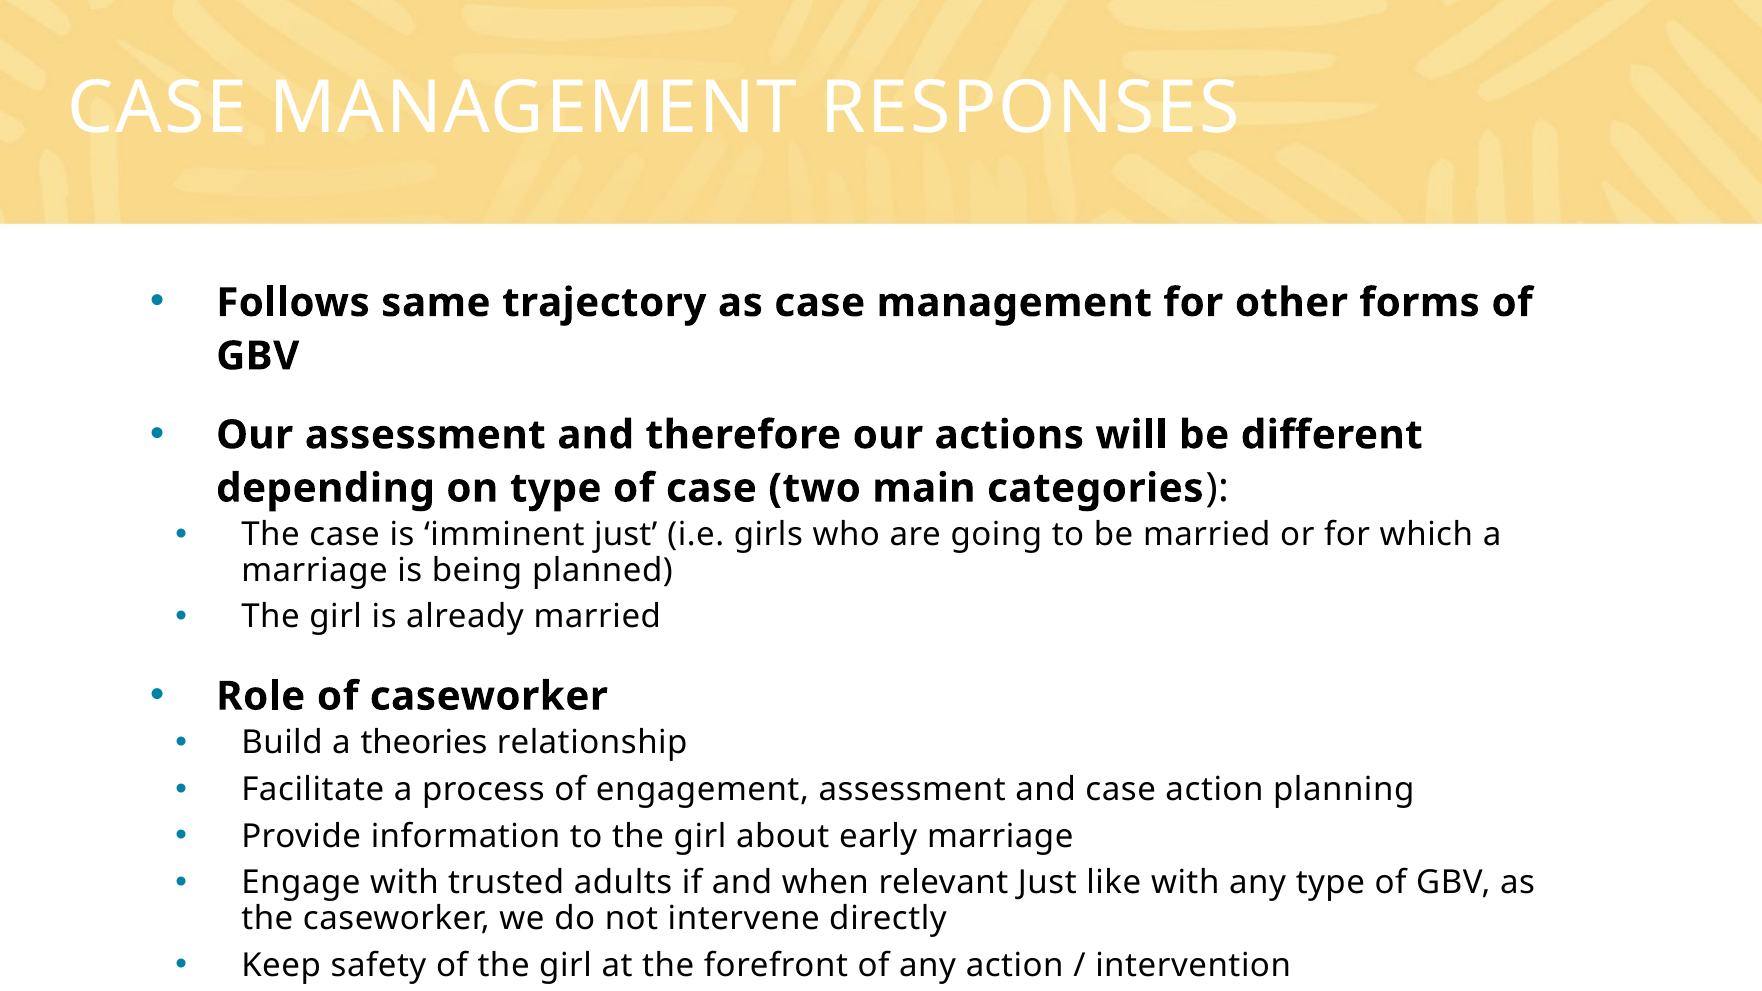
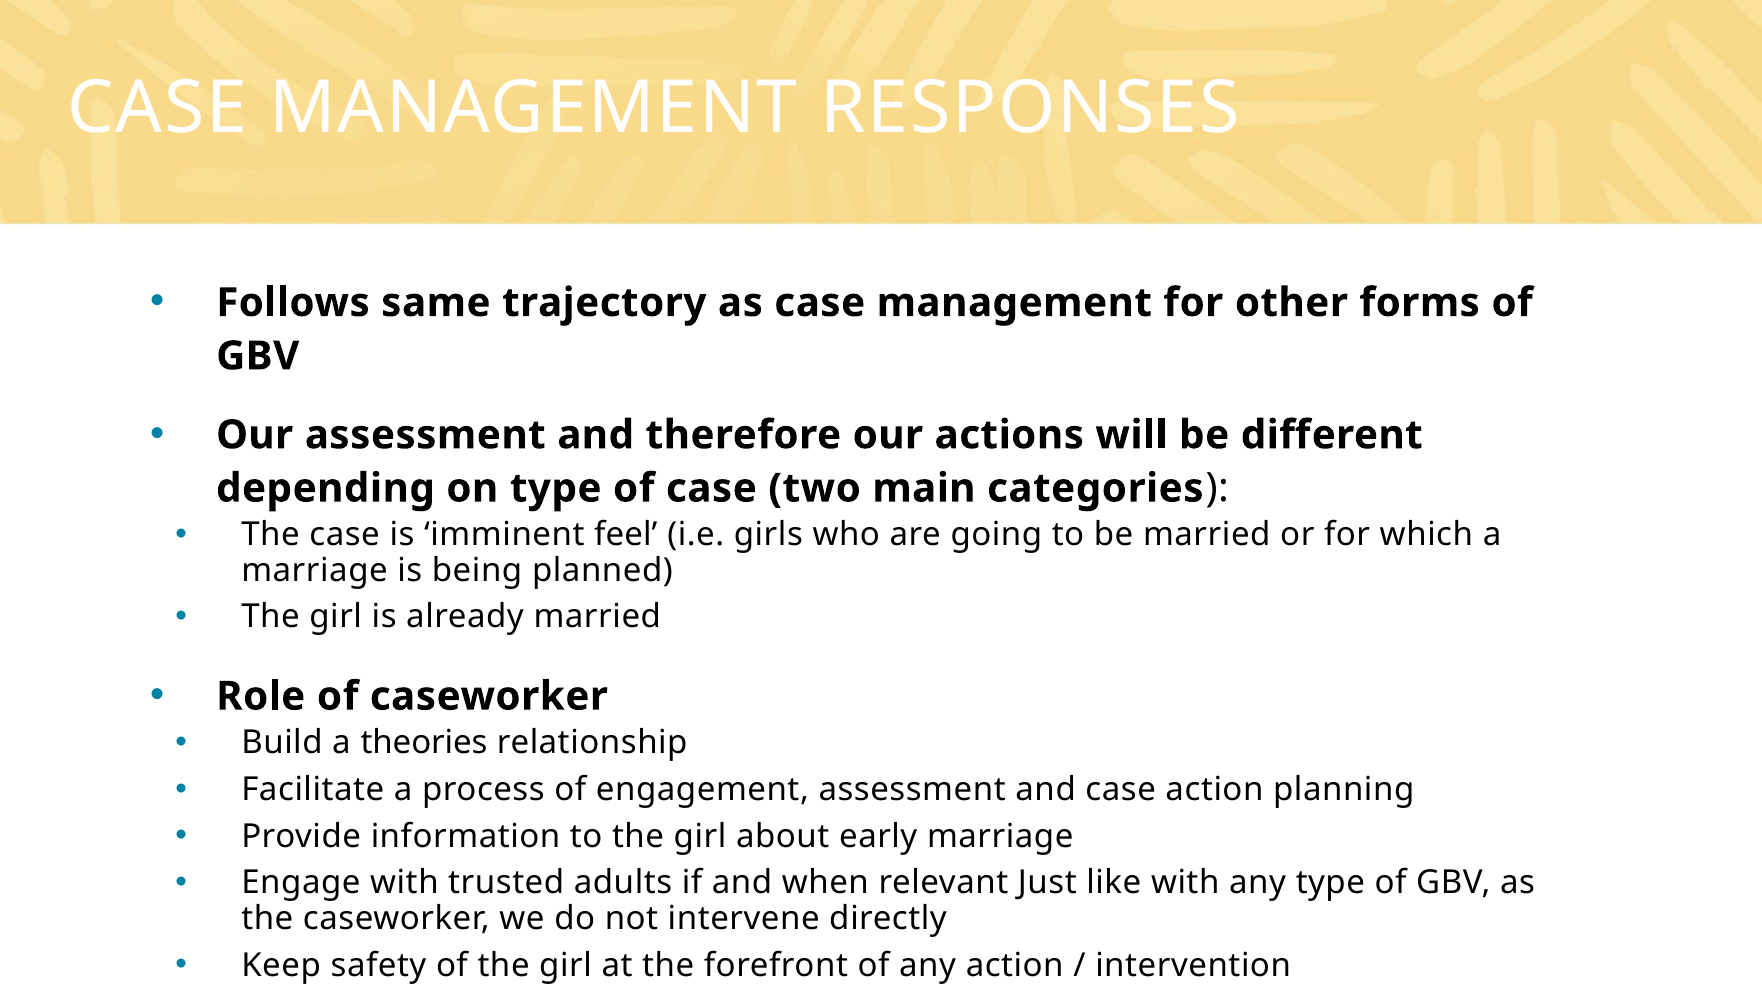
imminent just: just -> feel (626, 535)
